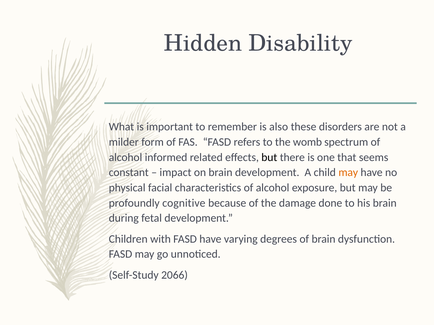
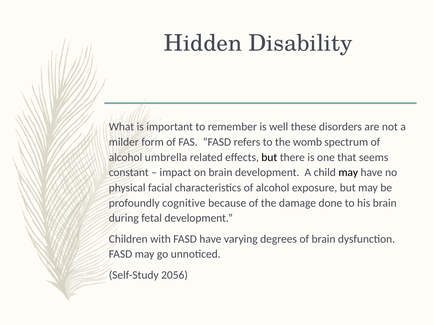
also: also -> well (279, 127)
informed: informed -> umbrella (166, 158)
may colour: orange -> black (348, 173)
2066: 2066 -> 2056 (175, 275)
